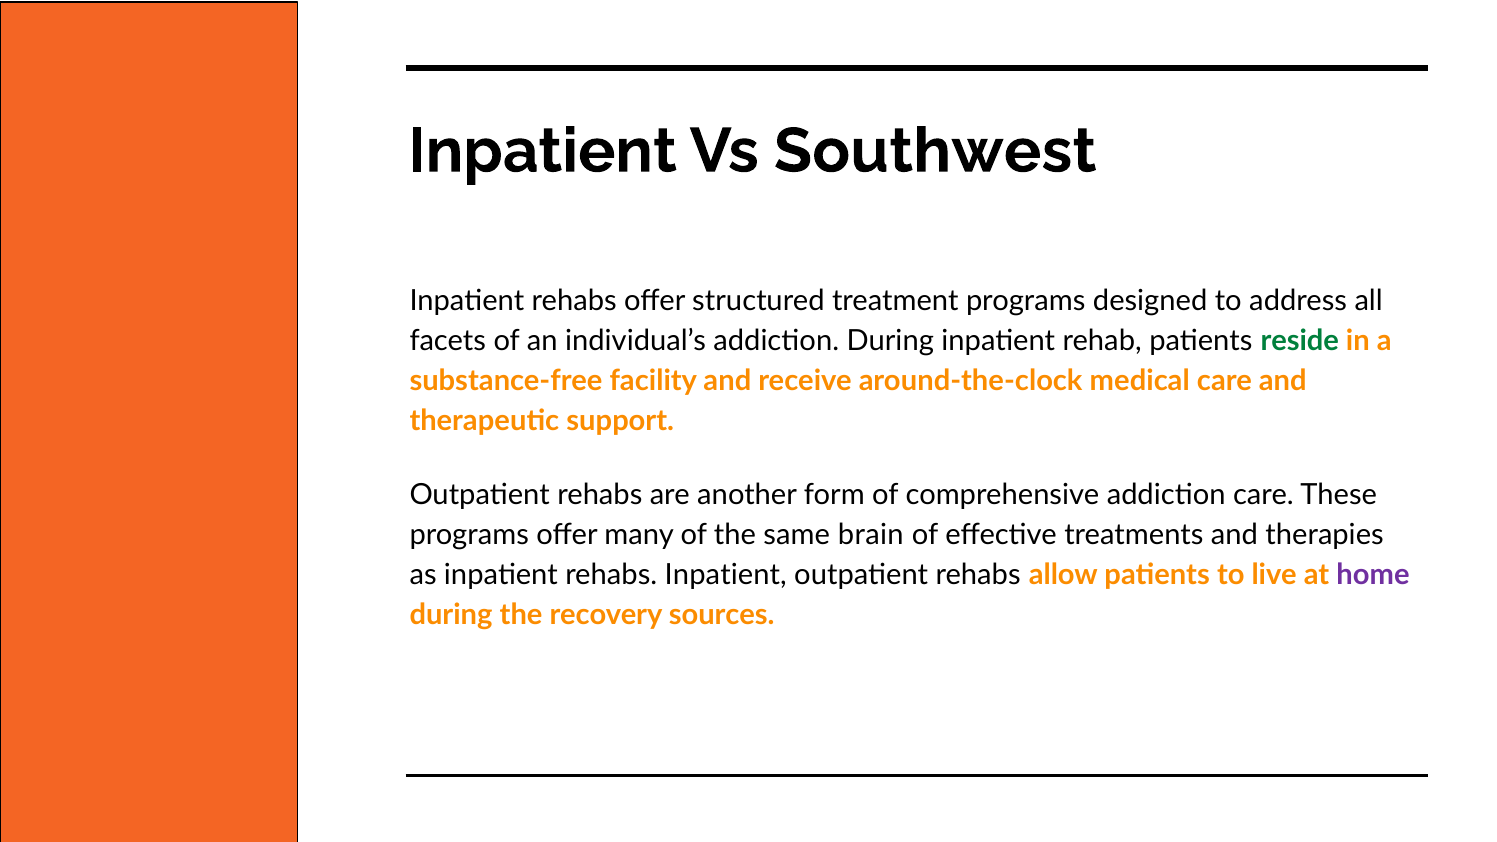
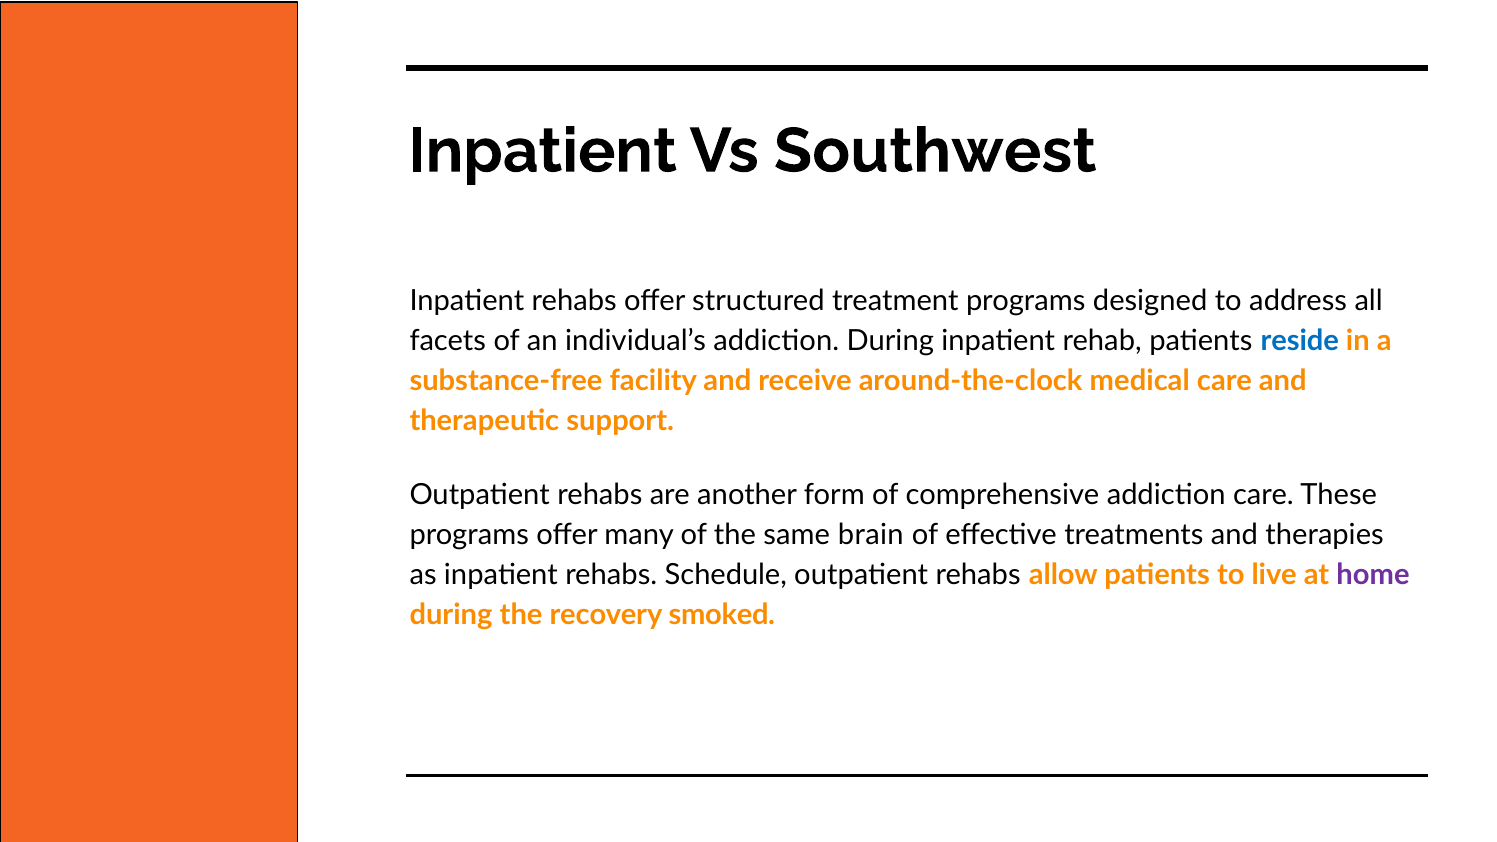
reside colour: green -> blue (1300, 341)
rehabs Inpatient: Inpatient -> Schedule (726, 575)
sources: sources -> smoked (722, 615)
